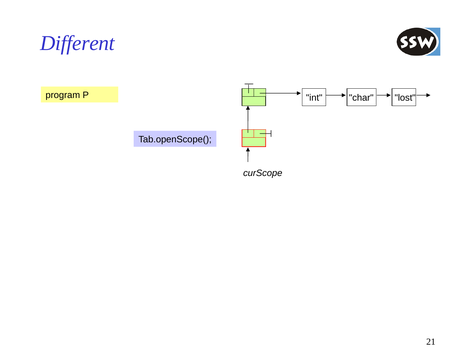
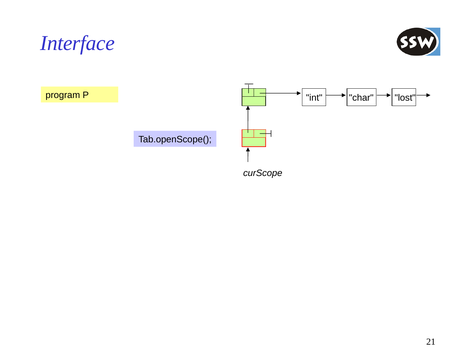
Different: Different -> Interface (78, 43)
